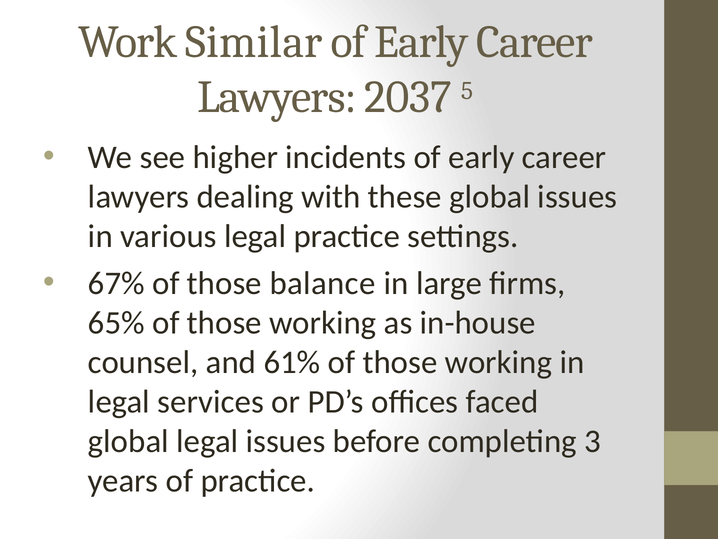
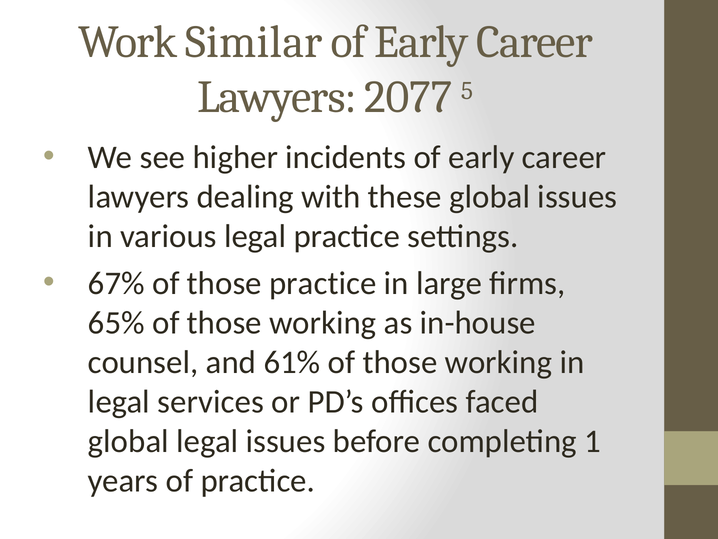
2037: 2037 -> 2077 (408, 97)
those balance: balance -> practice (323, 283)
3: 3 -> 1 (593, 441)
